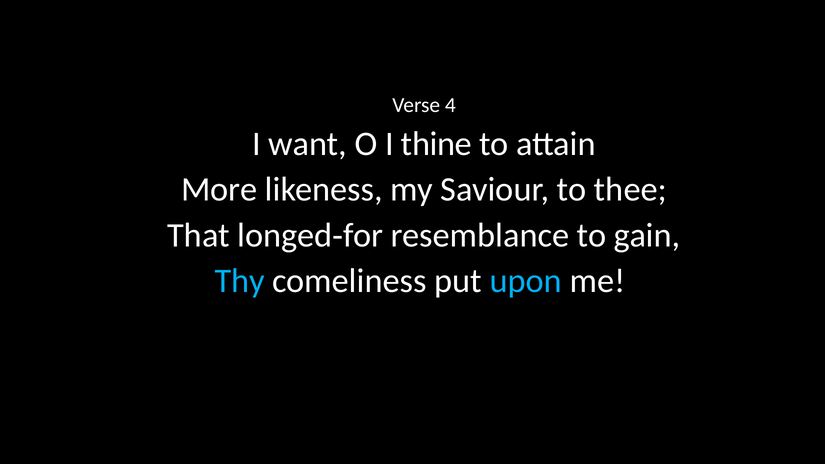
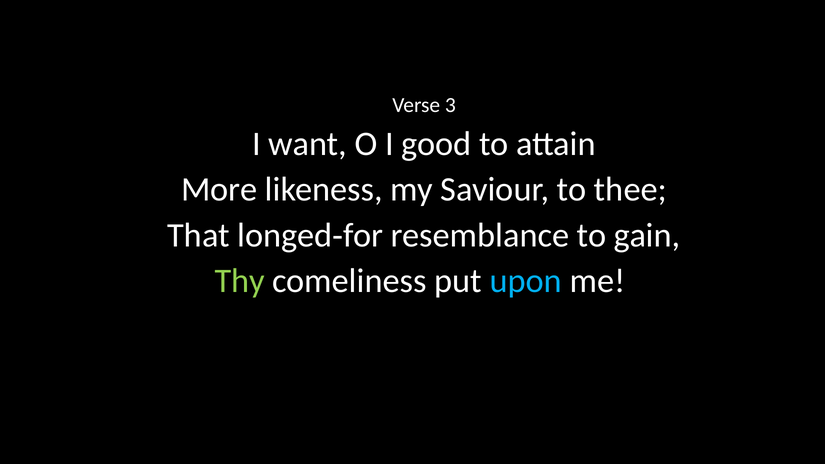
4: 4 -> 3 (450, 105)
thine: thine -> good (436, 144)
Thy colour: light blue -> light green (240, 281)
